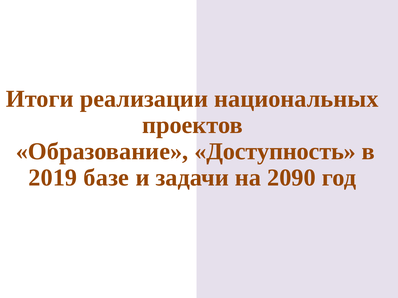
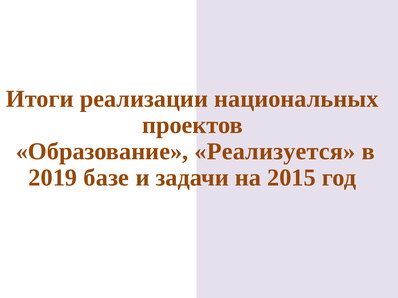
Доступность: Доступность -> Реализуется (275, 152)
2090: 2090 -> 2015 (291, 178)
